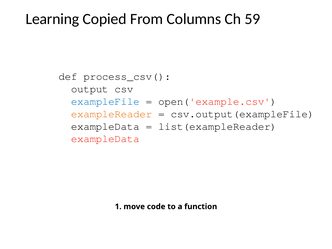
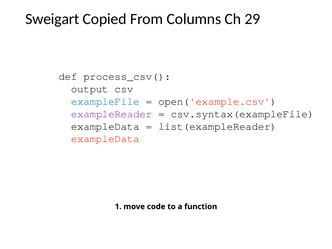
Learning: Learning -> Sweigart (52, 19)
59: 59 -> 29 (252, 19)
exampleReader colour: orange -> purple (112, 114)
csv.output(exampleFile: csv.output(exampleFile -> csv.syntax(exampleFile (242, 114)
